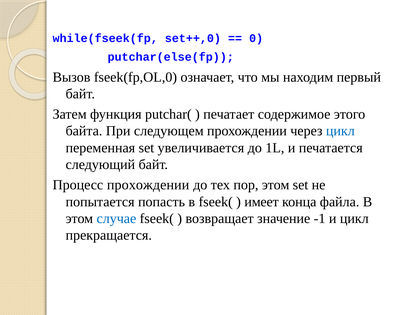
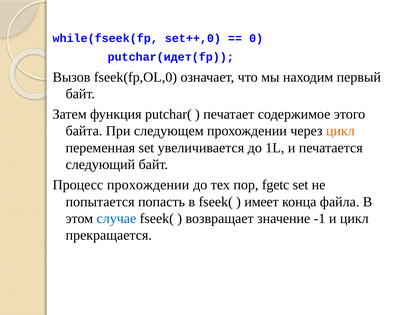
putchar(else(fp: putchar(else(fp -> putchar(идет(fp (171, 57)
цикл colour: blue -> orange (340, 131)
пор этом: этом -> fgetc (276, 185)
